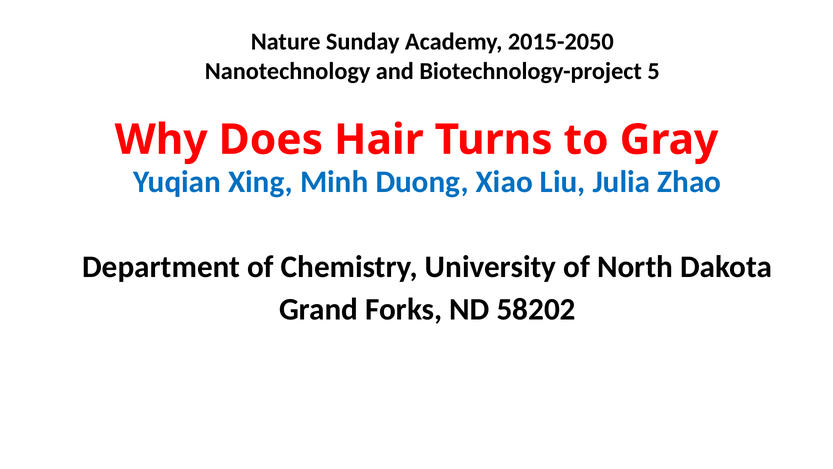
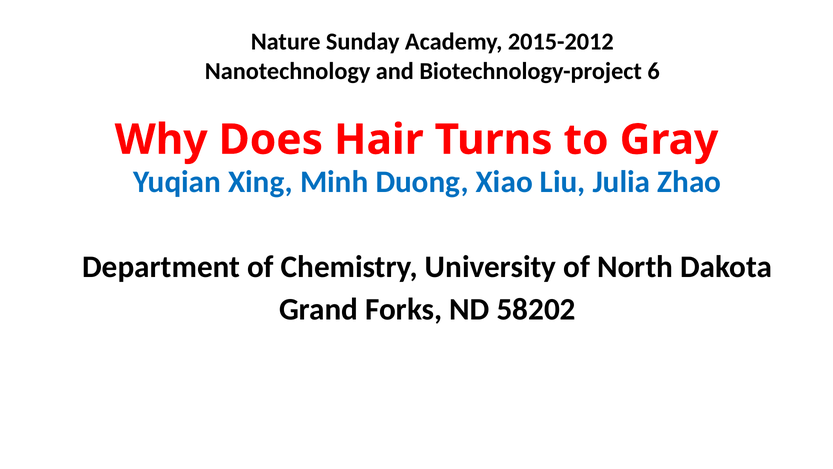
2015-2050: 2015-2050 -> 2015-2012 (561, 42)
5: 5 -> 6 (654, 71)
